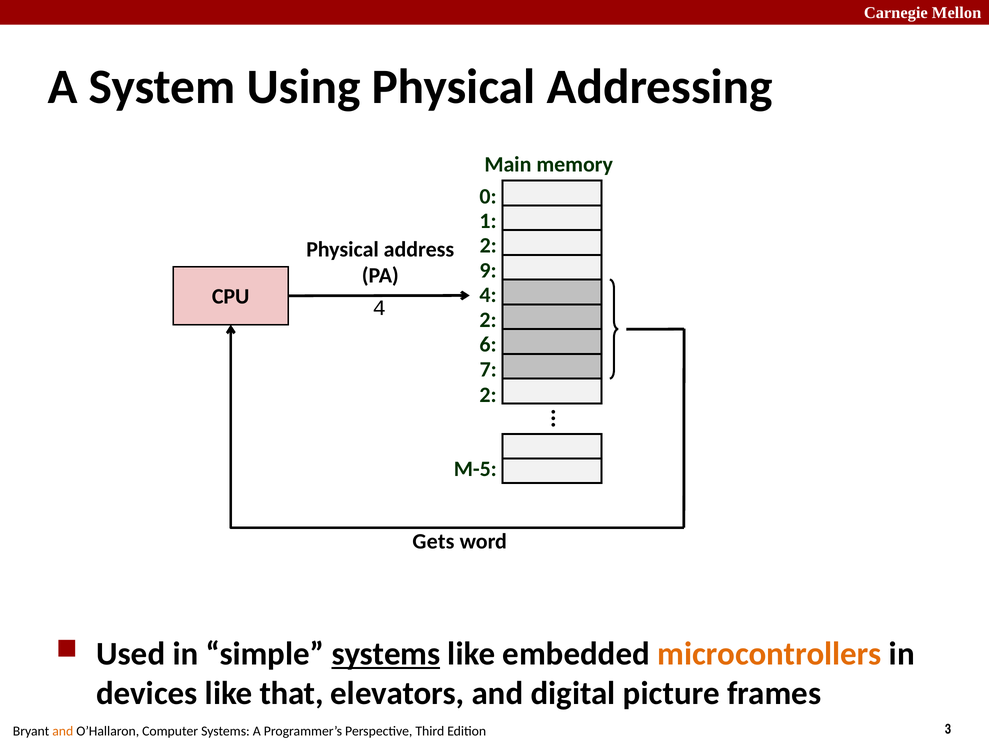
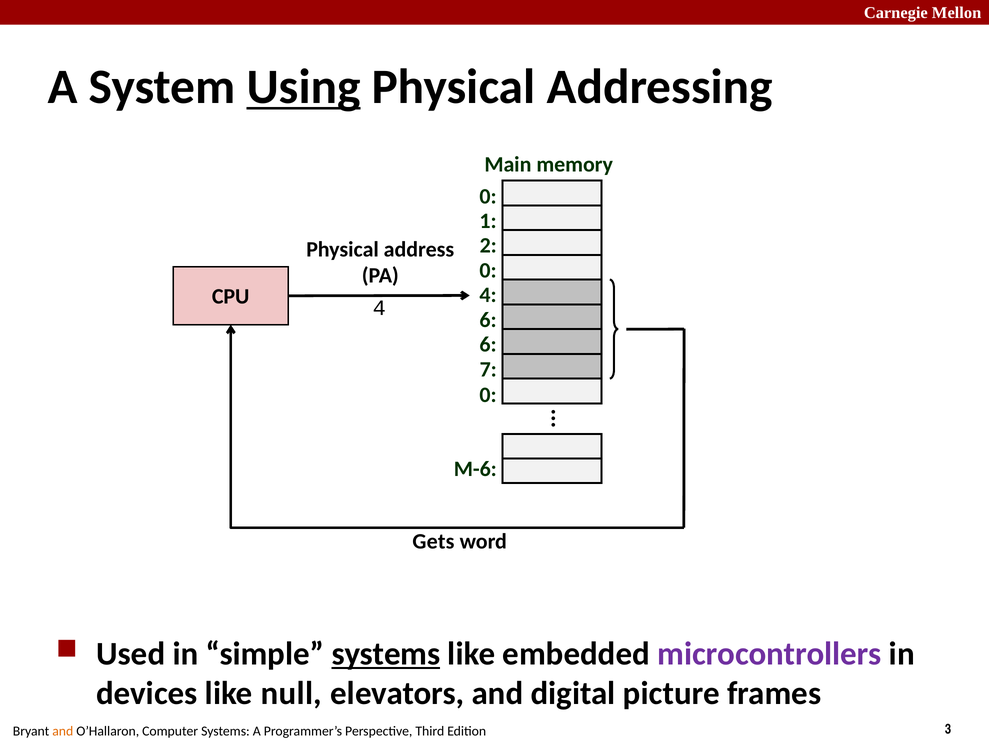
Using underline: none -> present (304, 87)
9: 9 -> 0 (488, 270)
2: 2 -> 6 (488, 320)
2: 2 -> 0 (488, 395)
M-5: M-5 -> M-6 (475, 469)
microcontrollers colour: orange -> purple (770, 653)
that: that -> null (291, 693)
